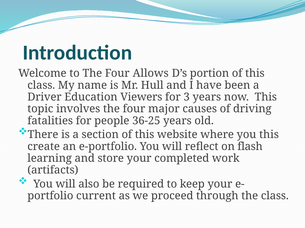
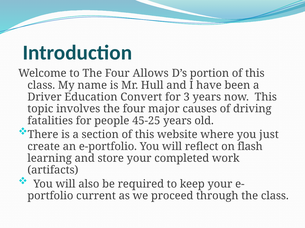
Viewers: Viewers -> Convert (141, 97)
36-25: 36-25 -> 45-25 (146, 121)
you this: this -> just (269, 135)
